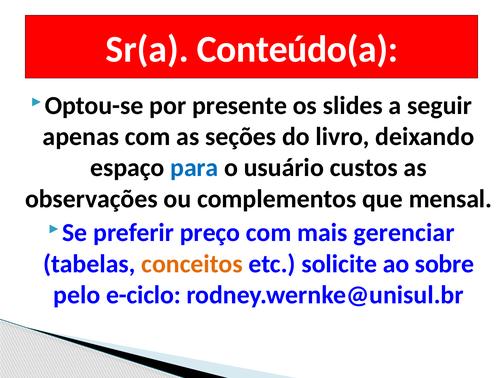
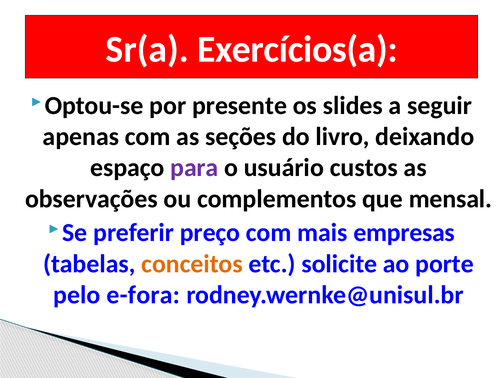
Conteúdo(a: Conteúdo(a -> Exercícios(a (297, 49)
para colour: blue -> purple (194, 167)
gerenciar: gerenciar -> empresas (404, 232)
sobre: sobre -> porte (444, 263)
e-ciclo: e-ciclo -> e-fora (143, 294)
